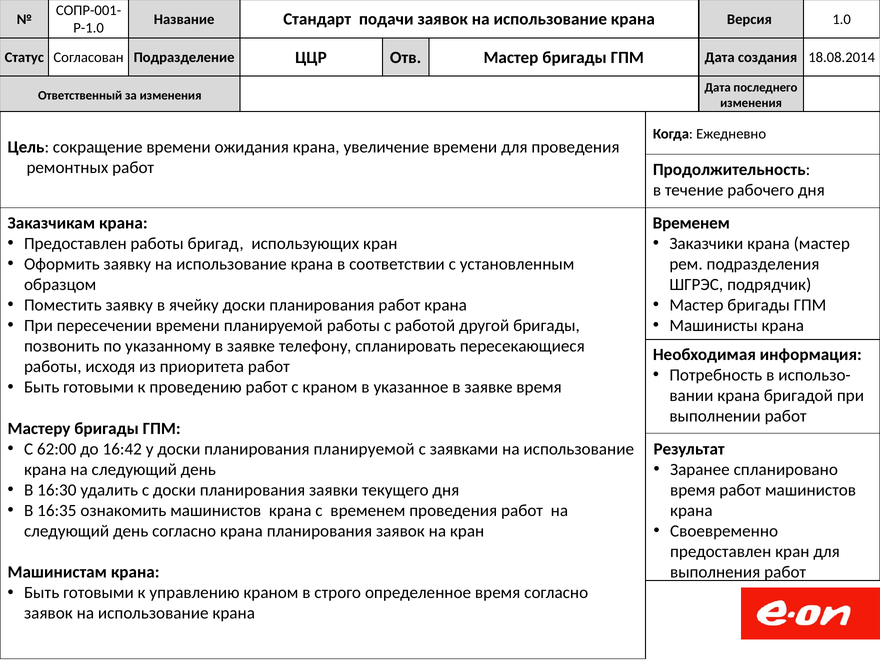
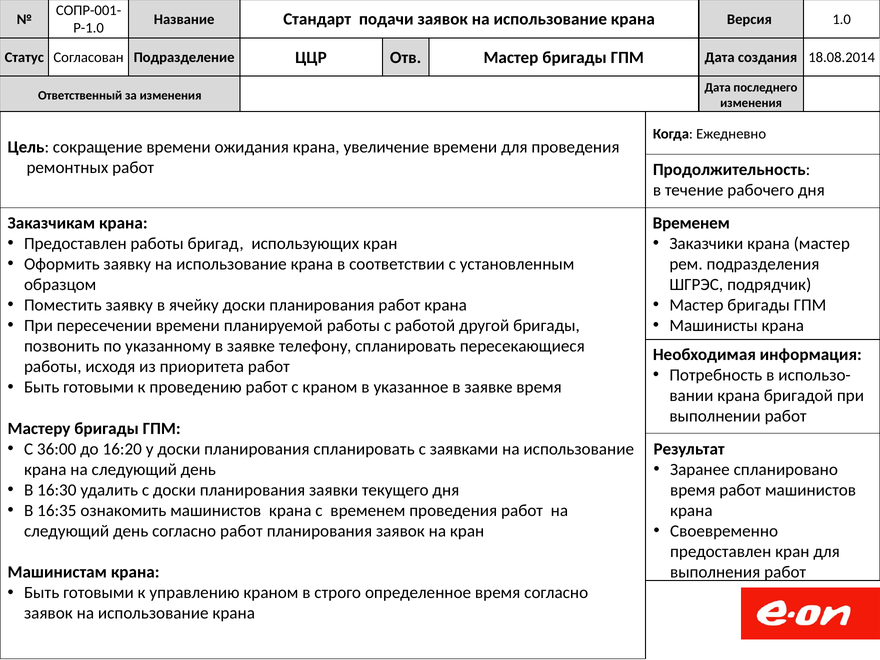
62:00: 62:00 -> 36:00 (57, 449)
16:42: 16:42 -> 16:20 (122, 449)
планирования планируемой: планируемой -> спланировать (364, 449)
согласно крана: крана -> работ (241, 531)
